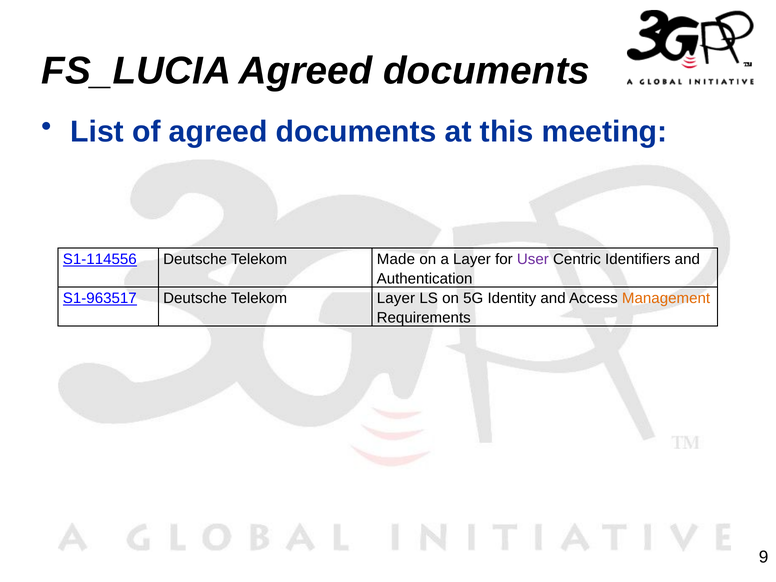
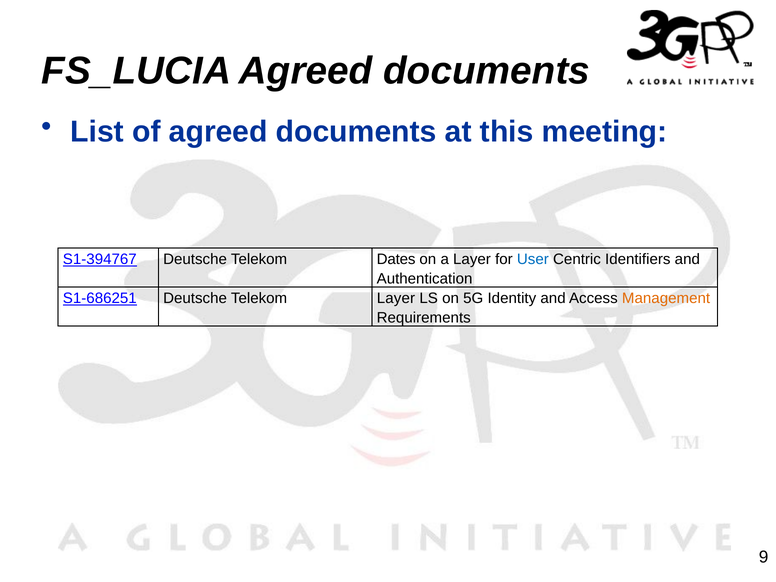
S1-114556: S1-114556 -> S1-394767 (100, 259)
Made: Made -> Dates (396, 259)
User colour: purple -> blue (533, 259)
S1-963517: S1-963517 -> S1-686251 (100, 298)
